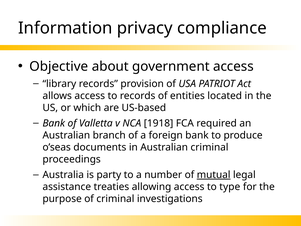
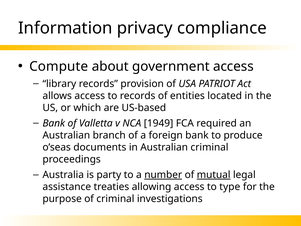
Objective: Objective -> Compute (59, 66)
1918: 1918 -> 1949 (159, 123)
number underline: none -> present (163, 175)
